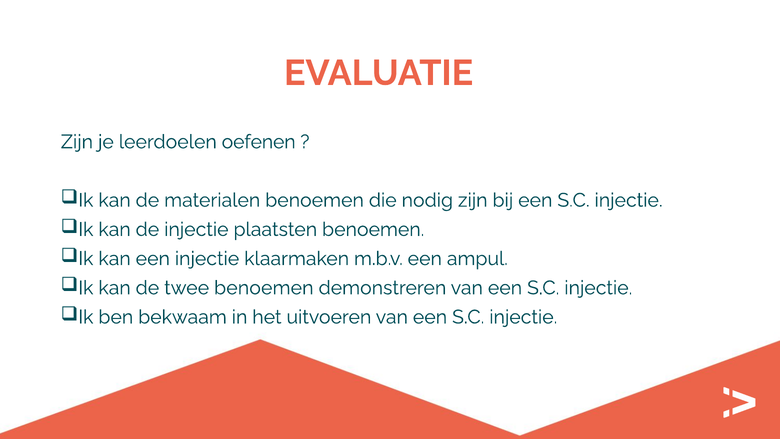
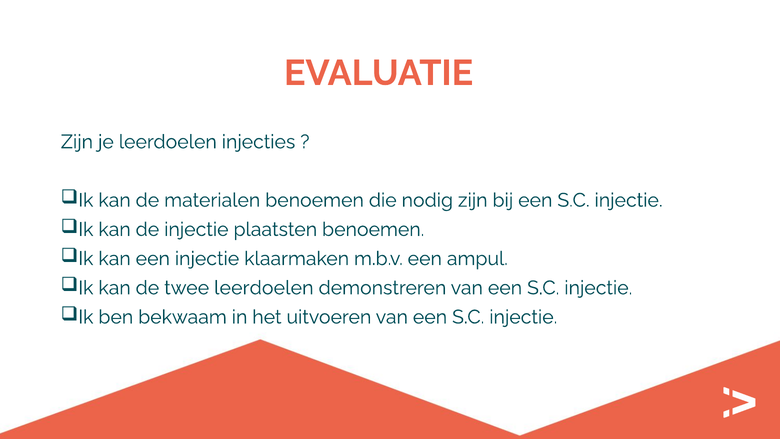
oefenen: oefenen -> injecties (259, 142)
twee benoemen: benoemen -> leerdoelen (264, 288)
